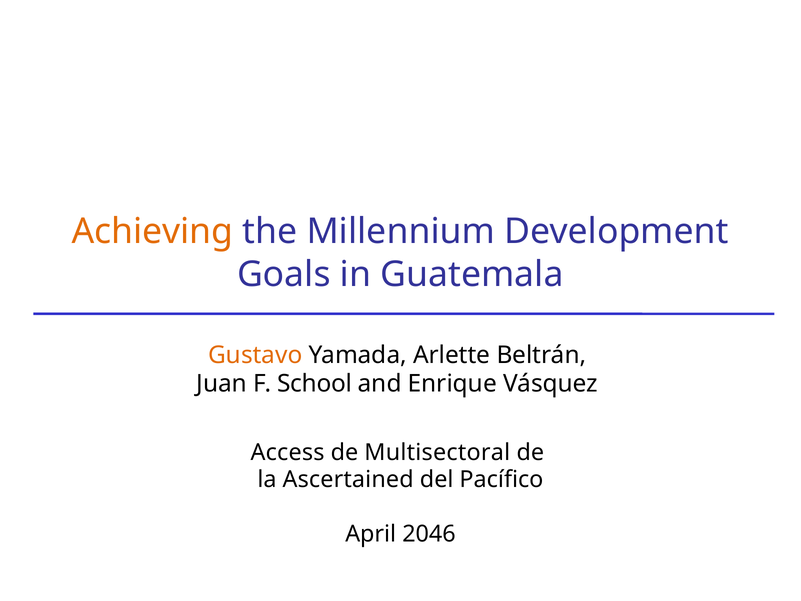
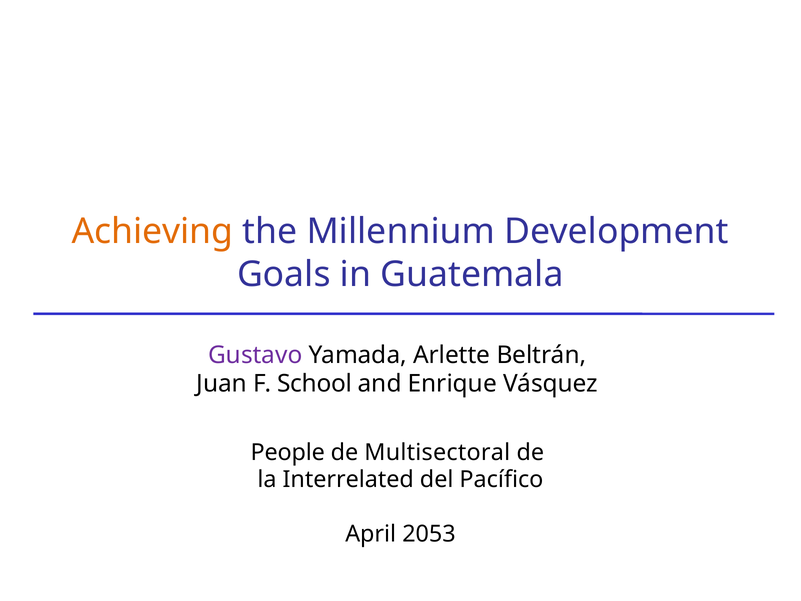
Gustavo colour: orange -> purple (255, 355)
Access: Access -> People (288, 452)
Ascertained: Ascertained -> Interrelated (348, 480)
2046: 2046 -> 2053 (429, 534)
